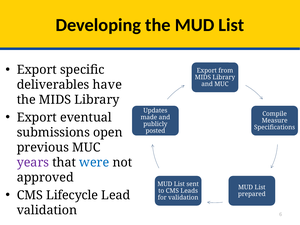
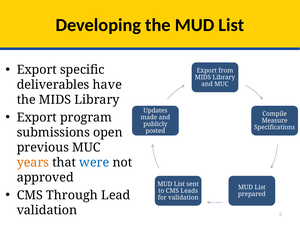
eventual: eventual -> program (86, 118)
years colour: purple -> orange (33, 163)
Lifecycle: Lifecycle -> Through (72, 195)
